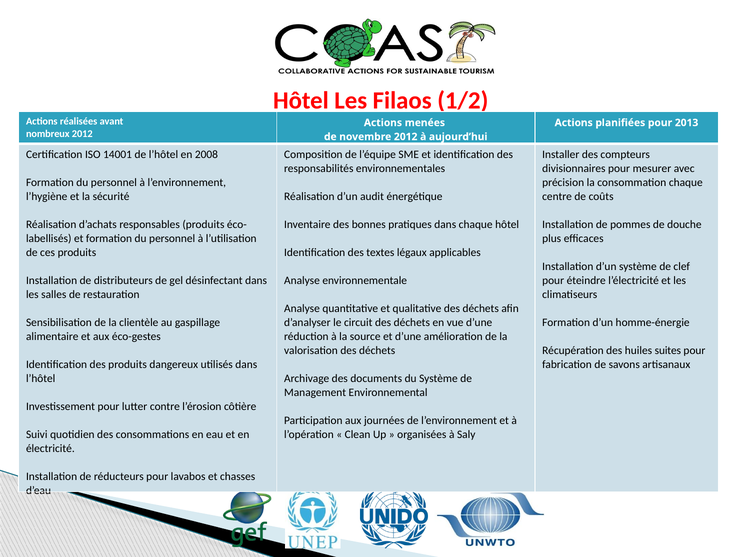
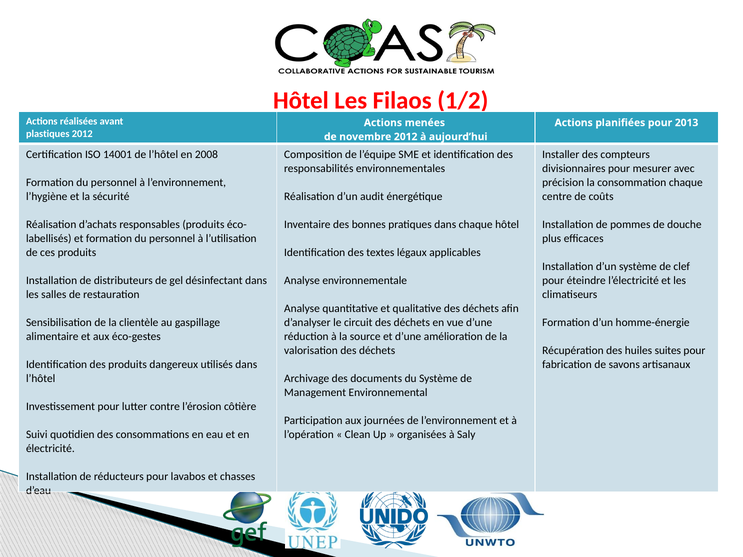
nombreux: nombreux -> plastiques (48, 134)
